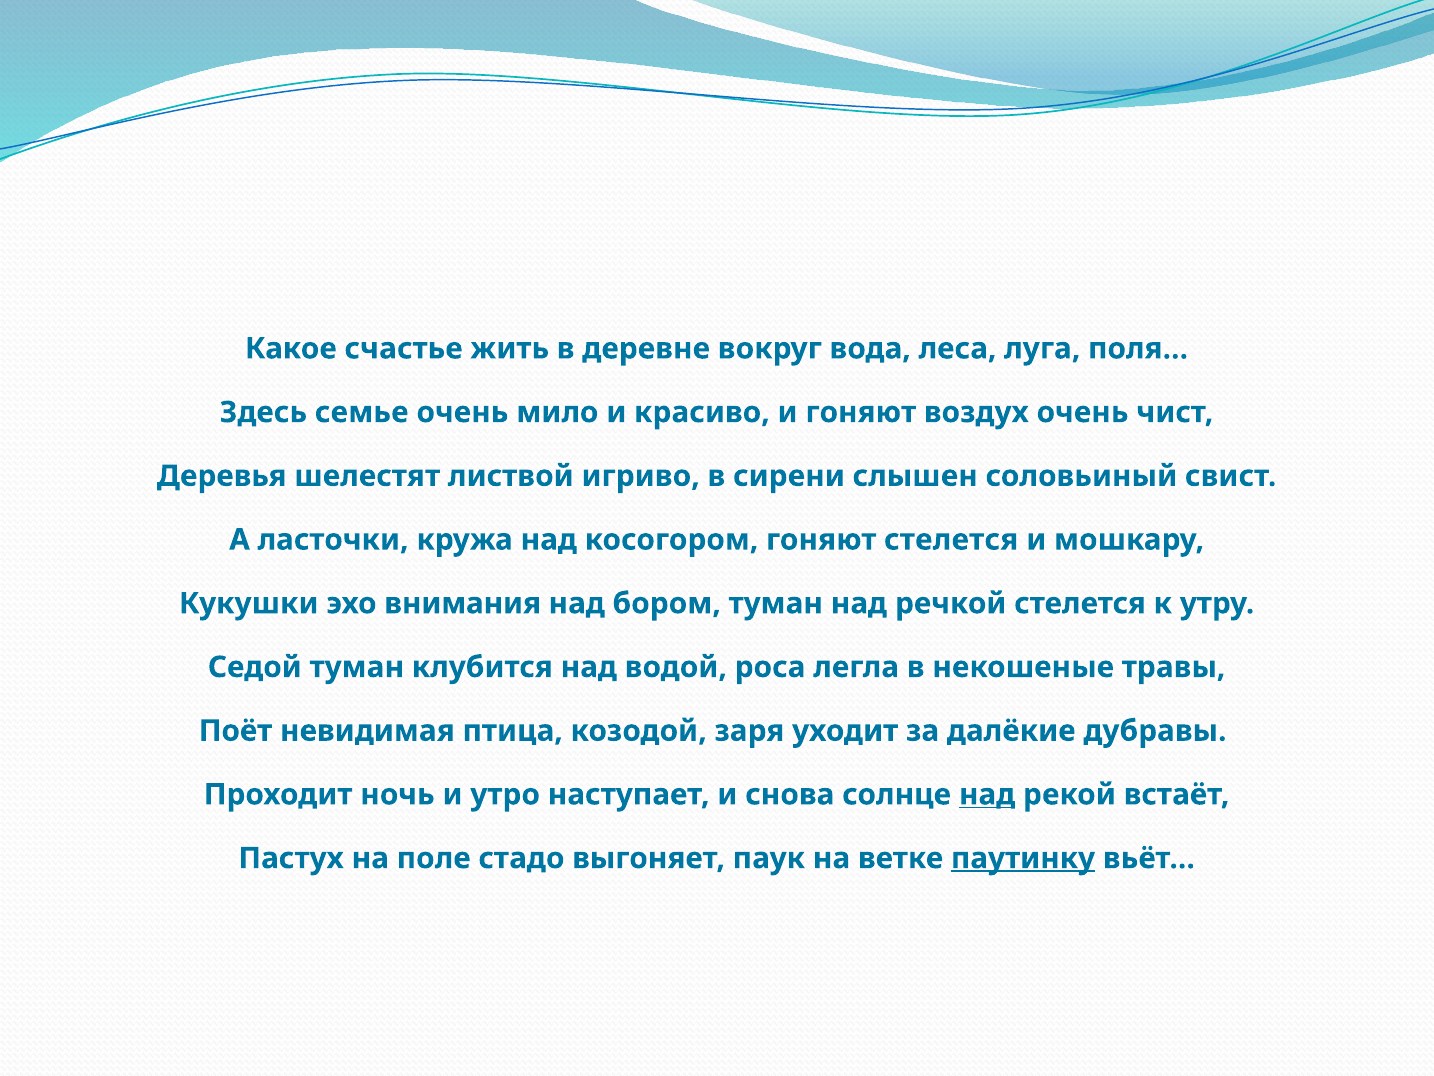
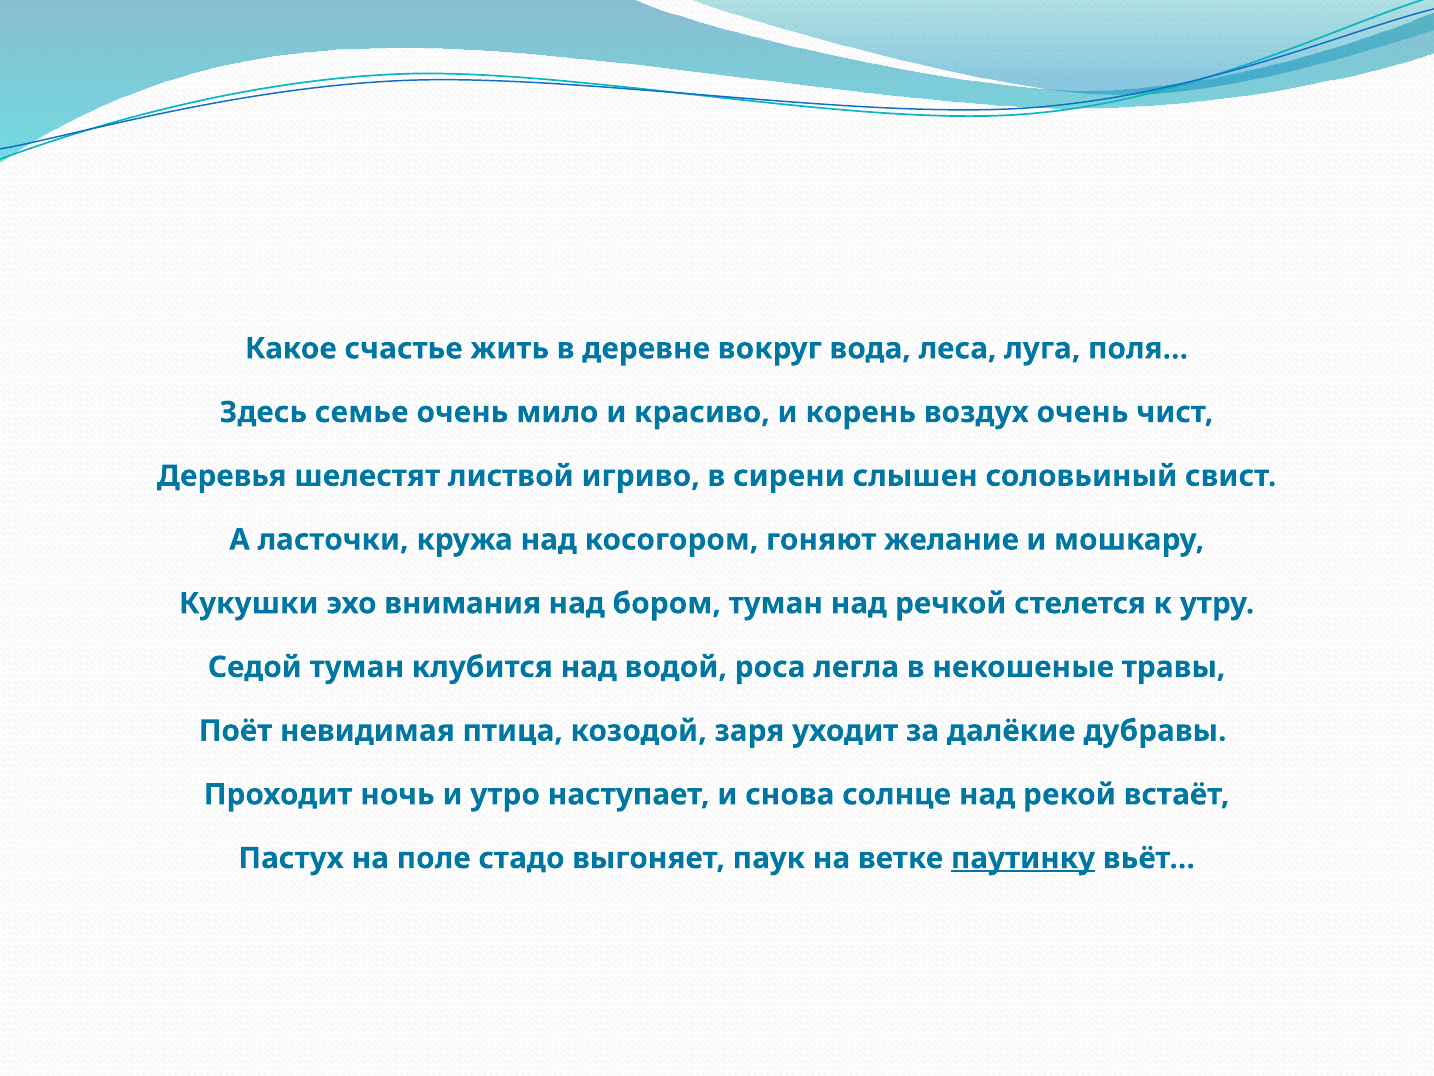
и гоняют: гоняют -> корень (861, 412)
гоняют стелется: стелется -> желание (951, 540)
над underline: present -> none (987, 794)
